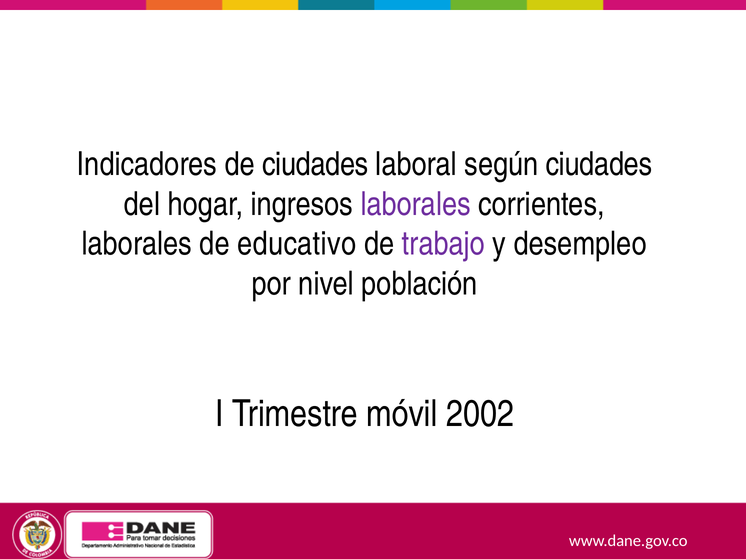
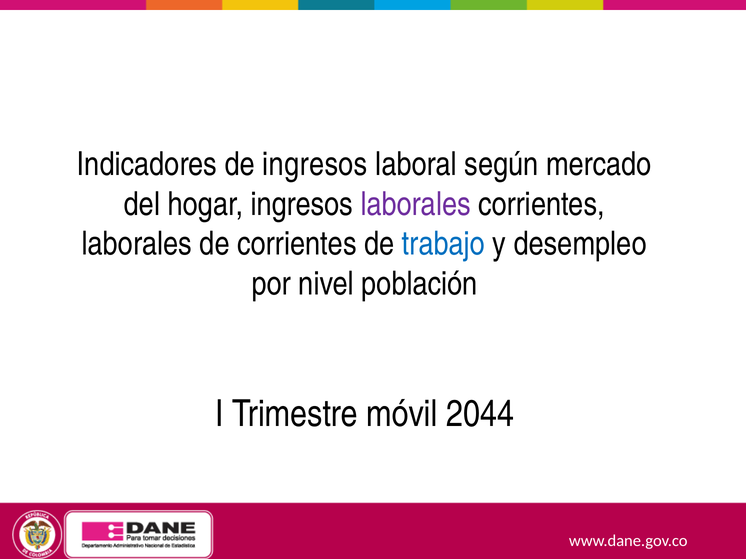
de ciudades: ciudades -> ingresos (315, 165)
según ciudades: ciudades -> mercado (599, 165)
de educativo: educativo -> corrientes (297, 244)
trabajo colour: purple -> blue (443, 244)
2002: 2002 -> 2044 (480, 414)
